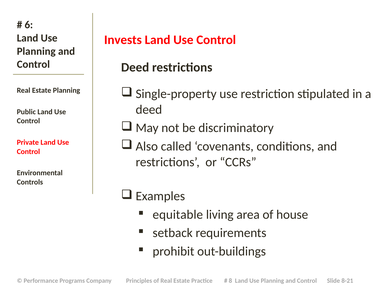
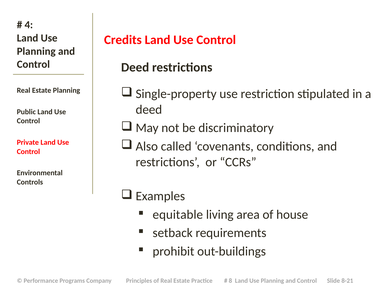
6: 6 -> 4 (29, 25)
Invests: Invests -> Credits (123, 40)
